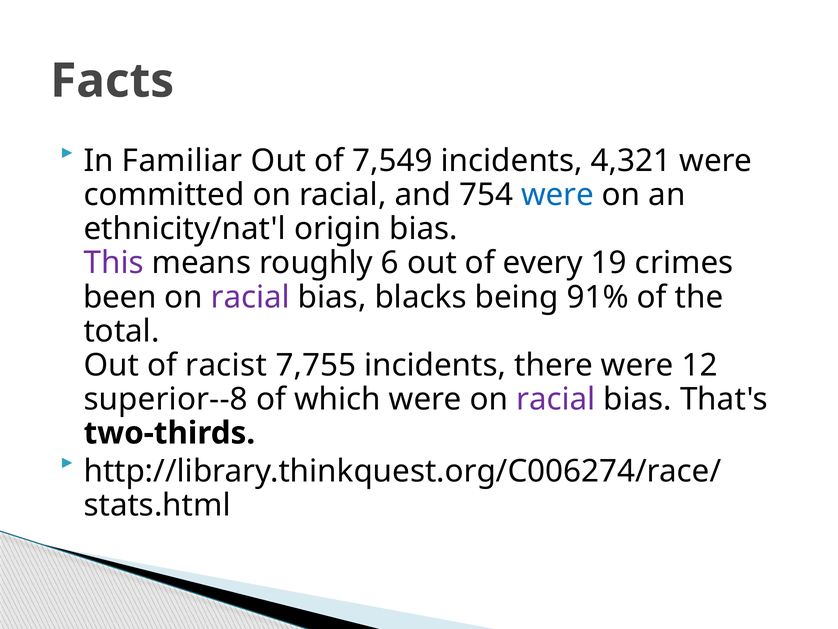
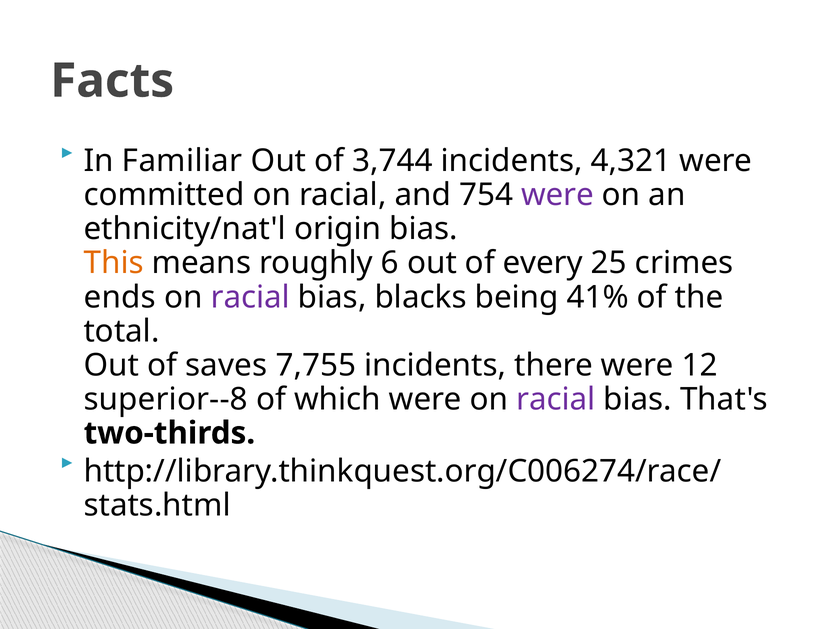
7,549: 7,549 -> 3,744 (393, 161)
were colour: blue -> purple (558, 195)
This colour: purple -> orange (114, 263)
19: 19 -> 25 (609, 263)
been: been -> ends (120, 297)
91%: 91% -> 41% (598, 297)
racist: racist -> saves (226, 365)
